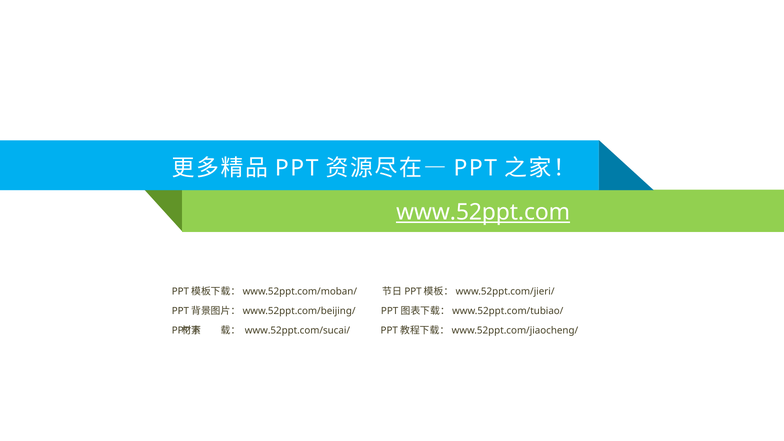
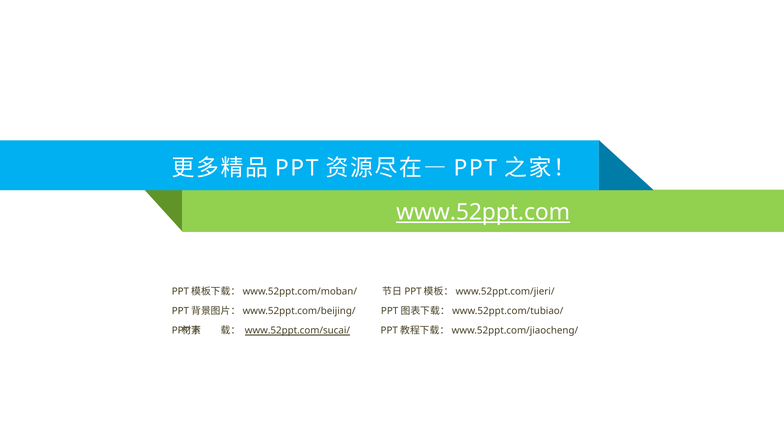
www.52ppt.com/sucai/ underline: none -> present (297, 331)
